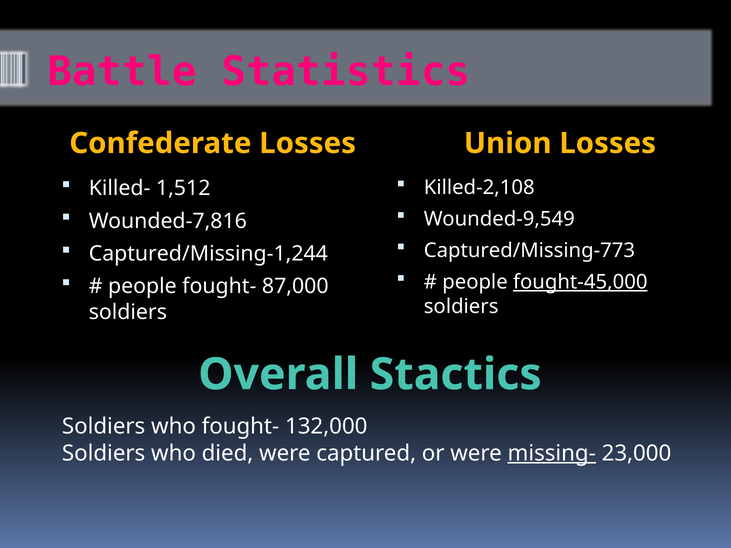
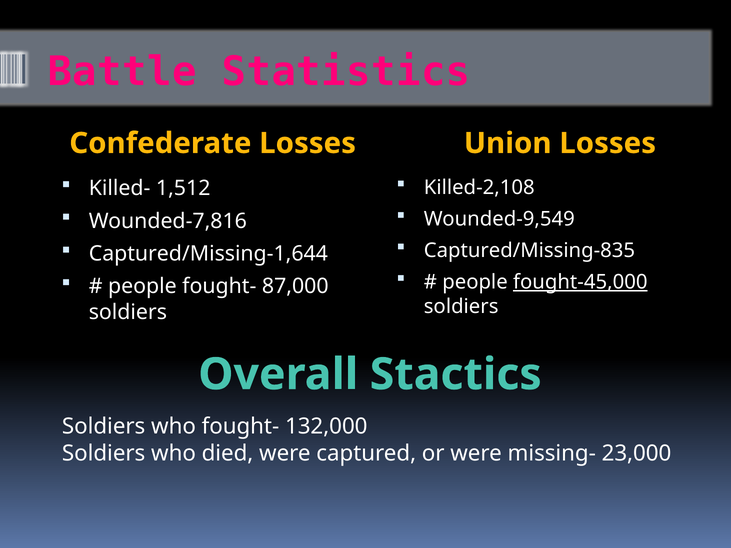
Captured/Missing-773: Captured/Missing-773 -> Captured/Missing-835 (529, 251)
Captured/Missing-1,244: Captured/Missing-1,244 -> Captured/Missing-1,644 (208, 254)
missing- underline: present -> none (552, 453)
